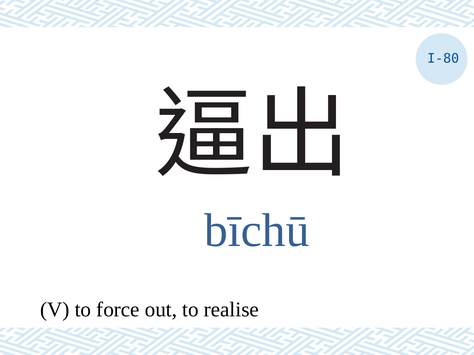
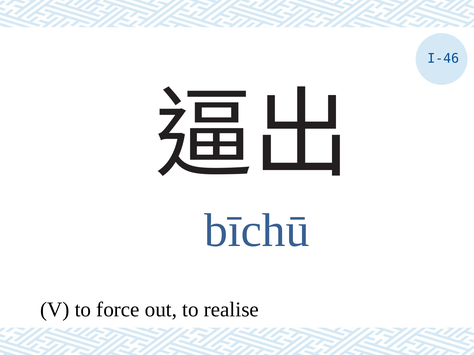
I-80: I-80 -> I-46 (443, 59)
